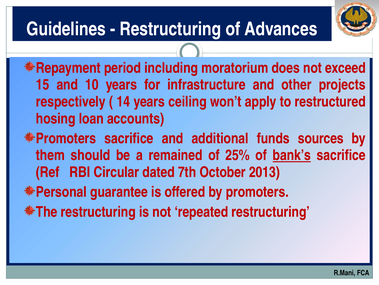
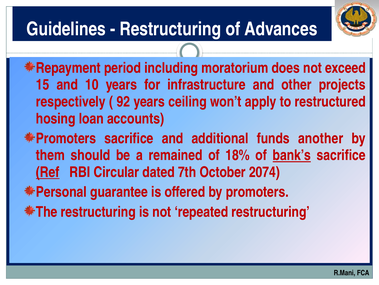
14: 14 -> 92 (123, 101)
sources: sources -> another (321, 138)
25%: 25% -> 18% (238, 155)
Ref underline: none -> present (48, 172)
2013: 2013 -> 2074 (264, 172)
